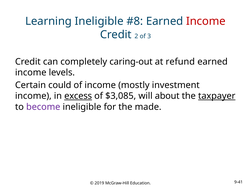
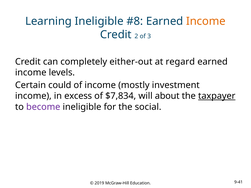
Income colour: red -> orange (206, 21)
caring-out: caring-out -> either-out (131, 62)
refund: refund -> regard (180, 62)
excess underline: present -> none (78, 96)
$3,085: $3,085 -> $7,834 (121, 96)
made: made -> social (148, 107)
